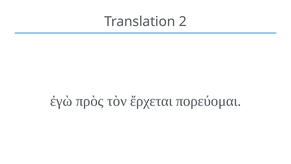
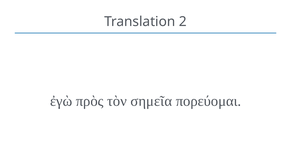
ἔρχεται: ἔρχεται -> σημεῖα (151, 101)
